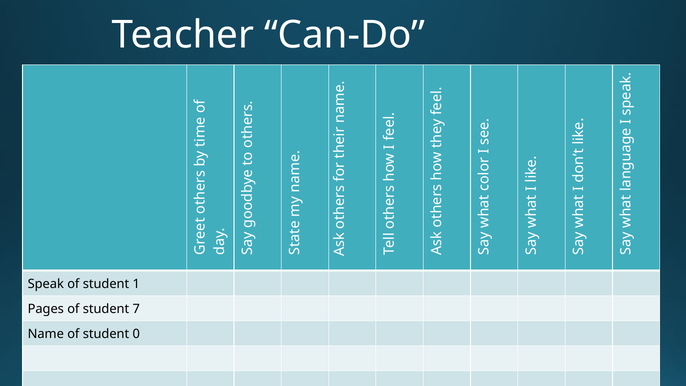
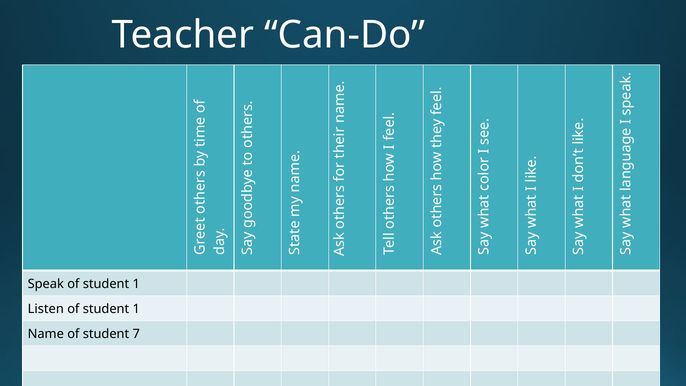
Pages: Pages -> Listen (46, 309)
7: 7 -> 1 (136, 309)
0: 0 -> 7 (136, 334)
